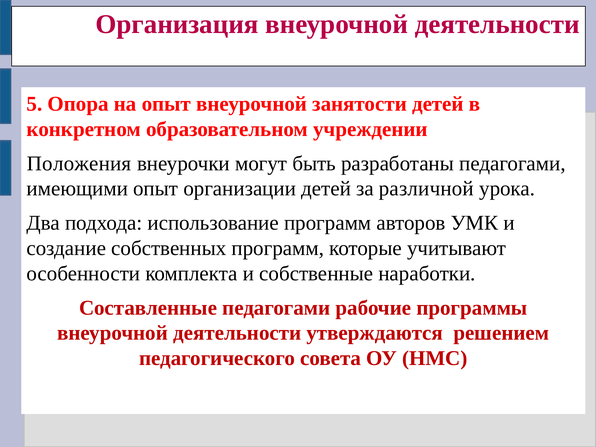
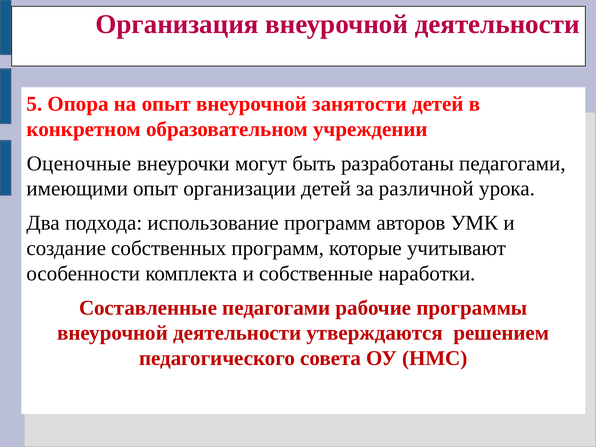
Положения: Положения -> Оценочные (79, 163)
